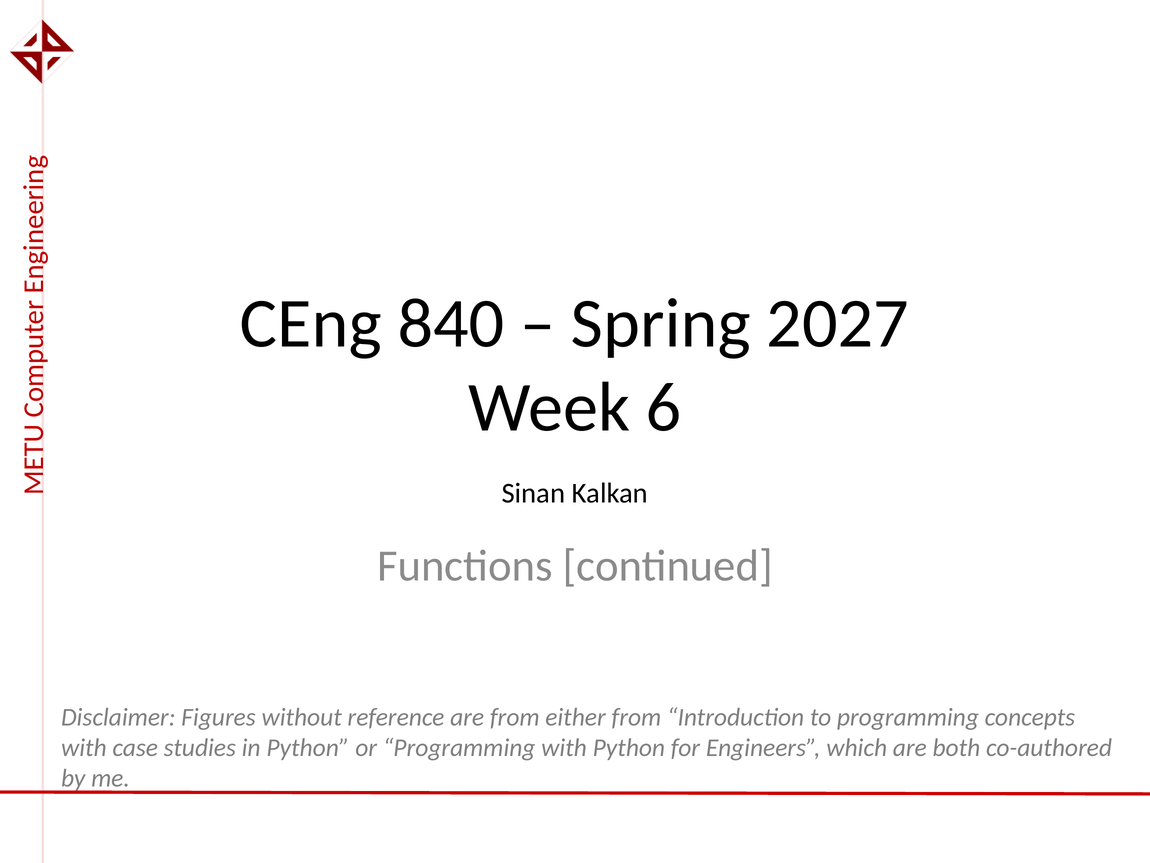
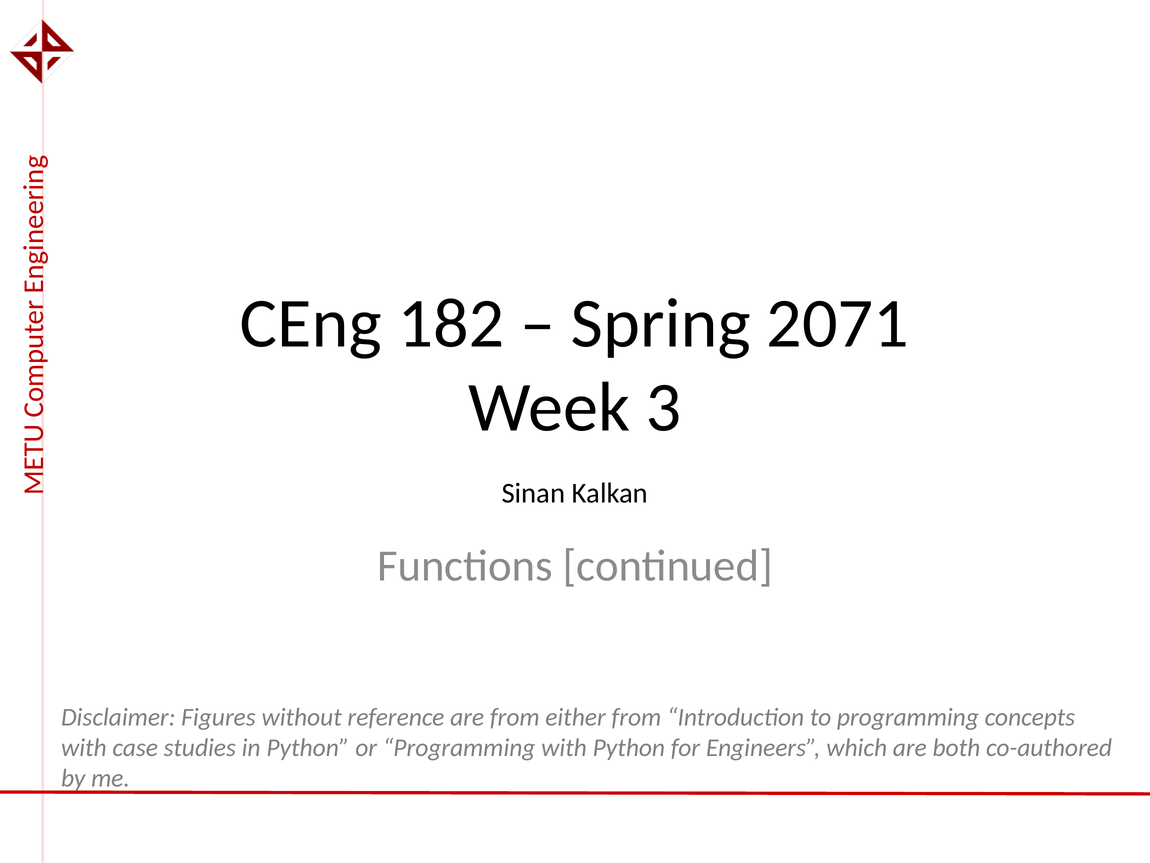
840: 840 -> 182 (451, 323)
2027: 2027 -> 2071 (838, 323)
6: 6 -> 3 (664, 407)
